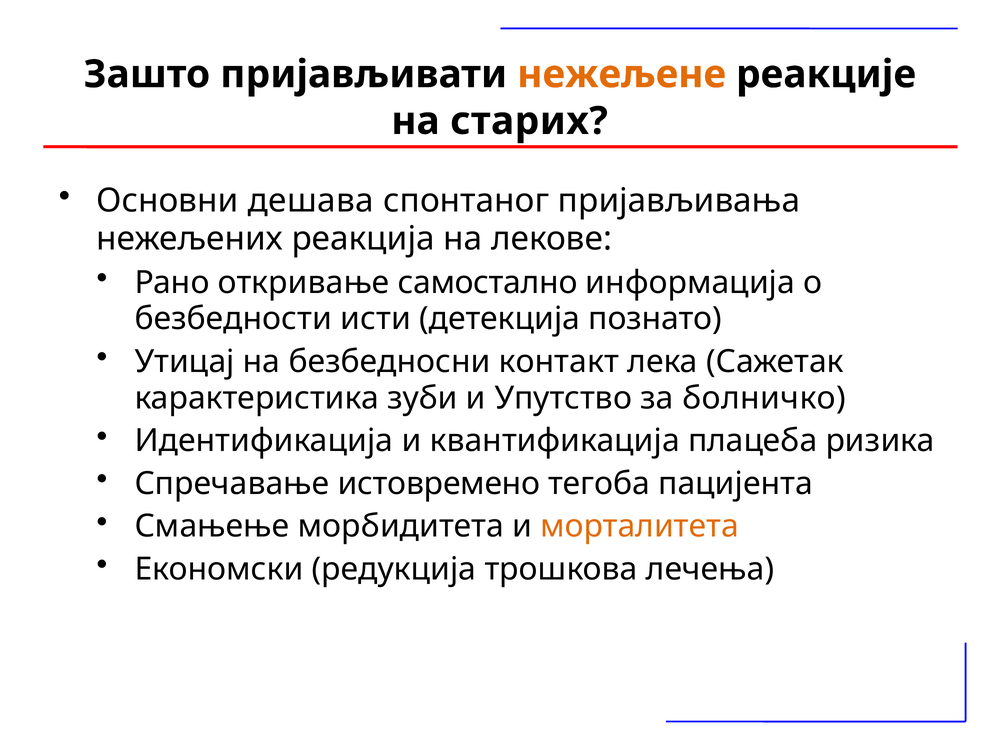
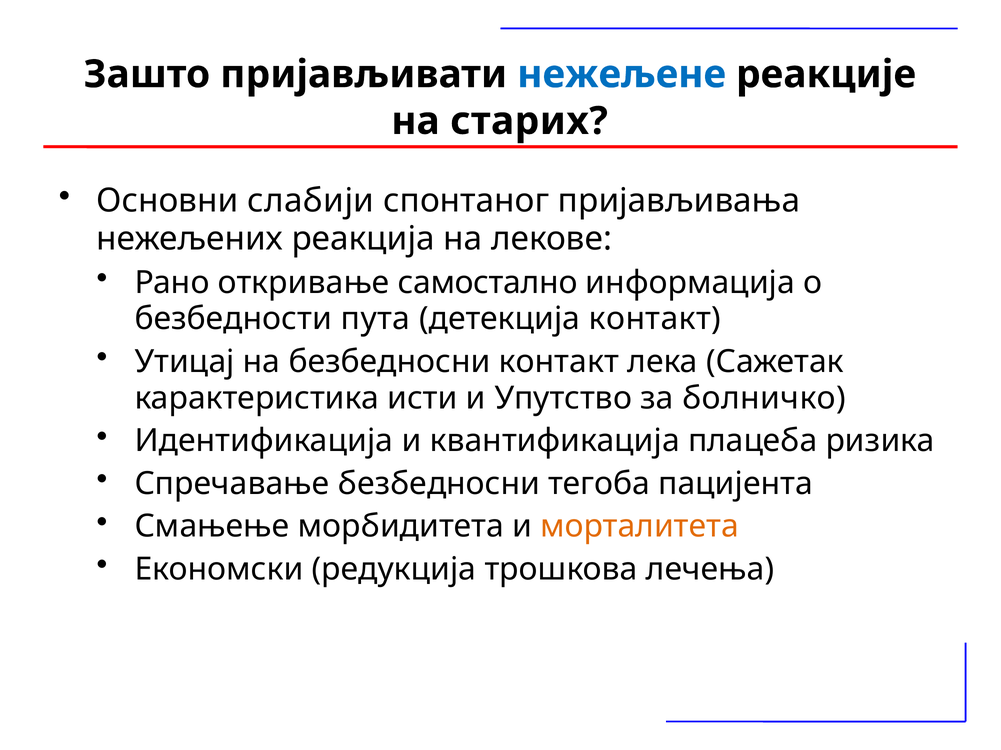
нежељене colour: orange -> blue (622, 74)
дешава: дешава -> слабији (311, 201)
исти: исти -> пута (376, 319)
детекција познато: познато -> контакт (655, 319)
зуби: зуби -> исти (422, 398)
Спречавање истовремено: истовремено -> безбедносни (439, 484)
